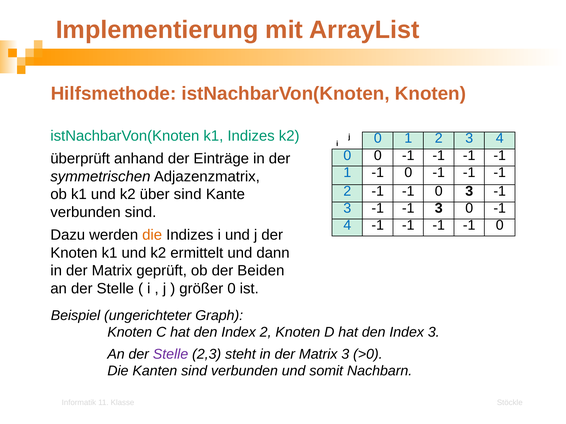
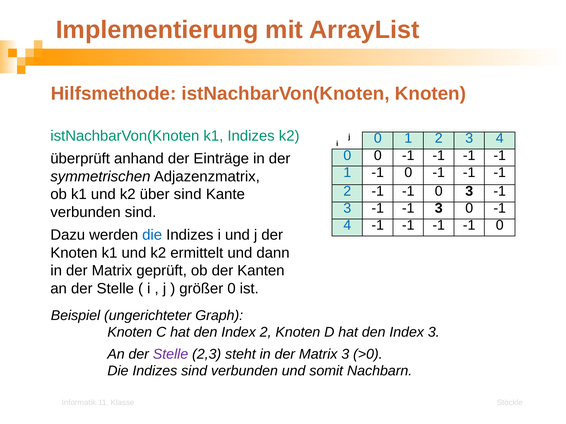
die colour: orange -> blue (152, 235)
Beiden: Beiden -> Kanten (261, 271)
Kanten: Kanten -> Indizes (155, 371)
